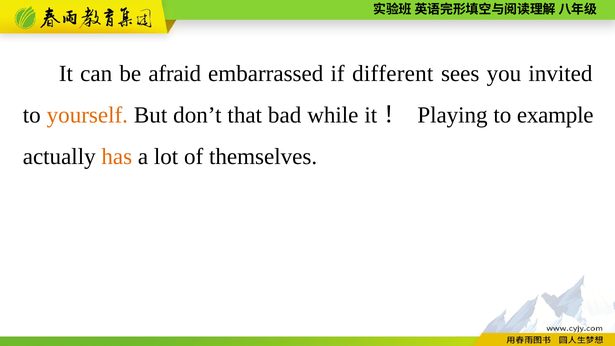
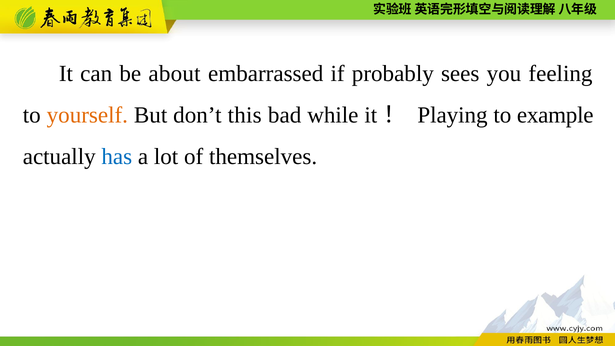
afraid: afraid -> about (175, 74)
different: different -> probably (393, 74)
invited: invited -> feeling (560, 74)
that: that -> this (245, 115)
has colour: orange -> blue (117, 157)
